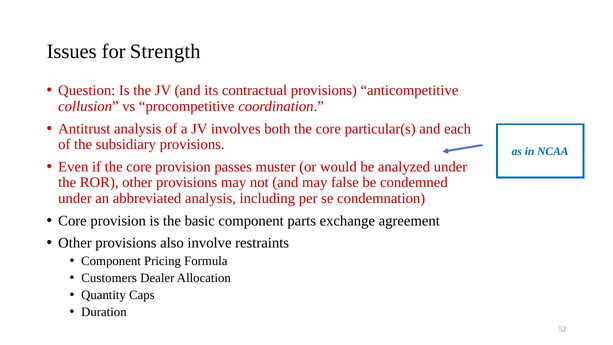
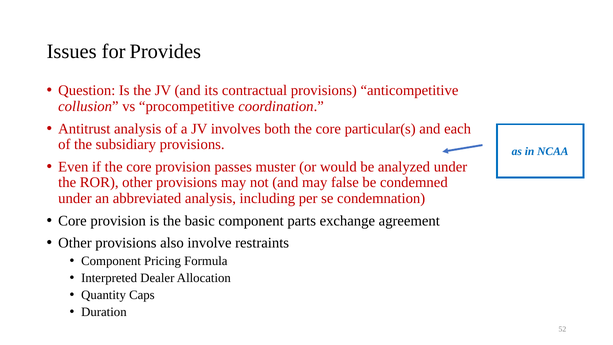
Strength: Strength -> Provides (165, 52)
Customers: Customers -> Interpreted (109, 278)
